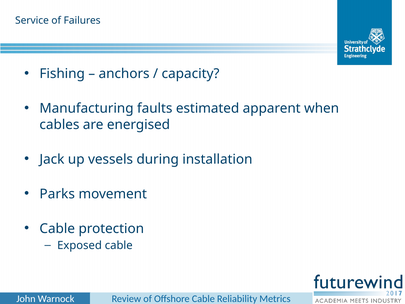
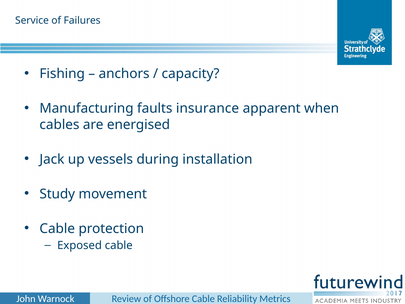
estimated: estimated -> insurance (208, 108)
Parks: Parks -> Study (57, 194)
